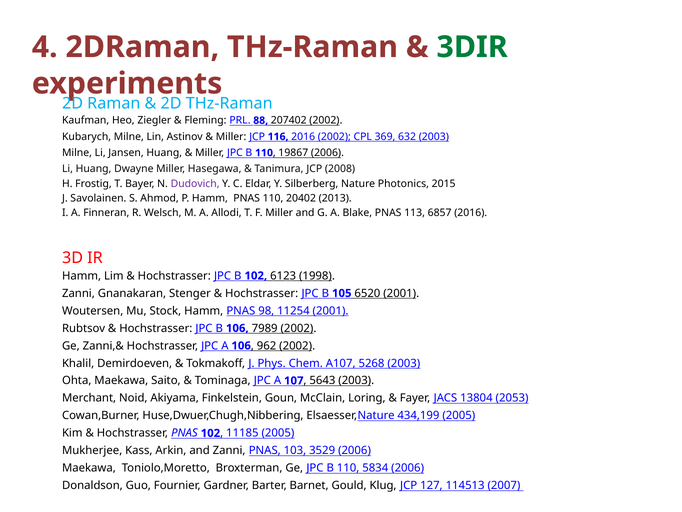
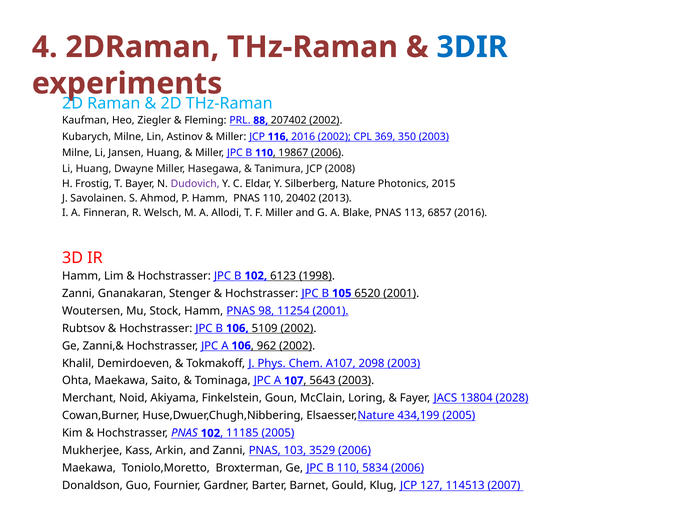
3DIR colour: green -> blue (472, 47)
632: 632 -> 350 (407, 137)
7989: 7989 -> 5109 (265, 328)
5268: 5268 -> 2098 (372, 363)
2053: 2053 -> 2028 (512, 398)
